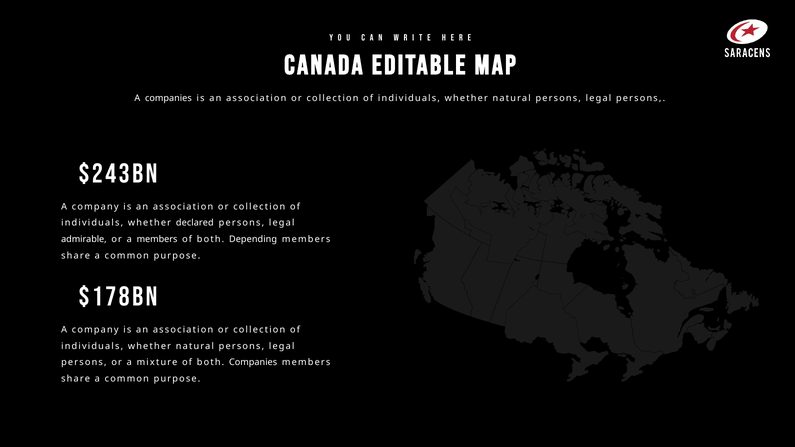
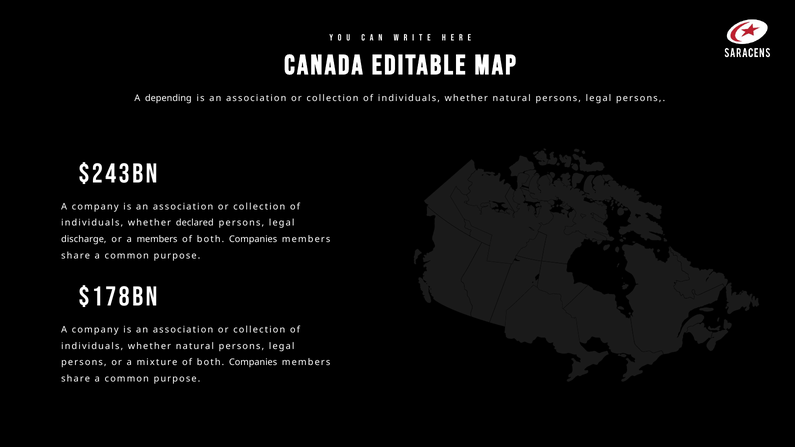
A companies: companies -> depending (168, 98)
admirable: admirable -> discharge (84, 240)
Depending: Depending -> Companies (253, 240)
